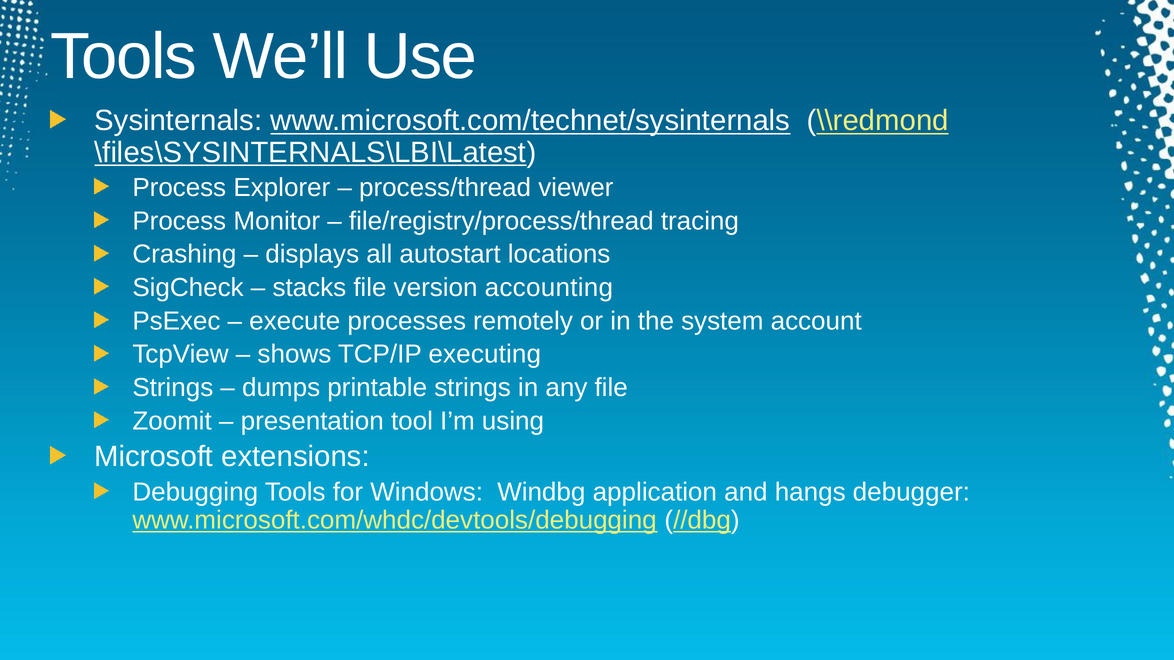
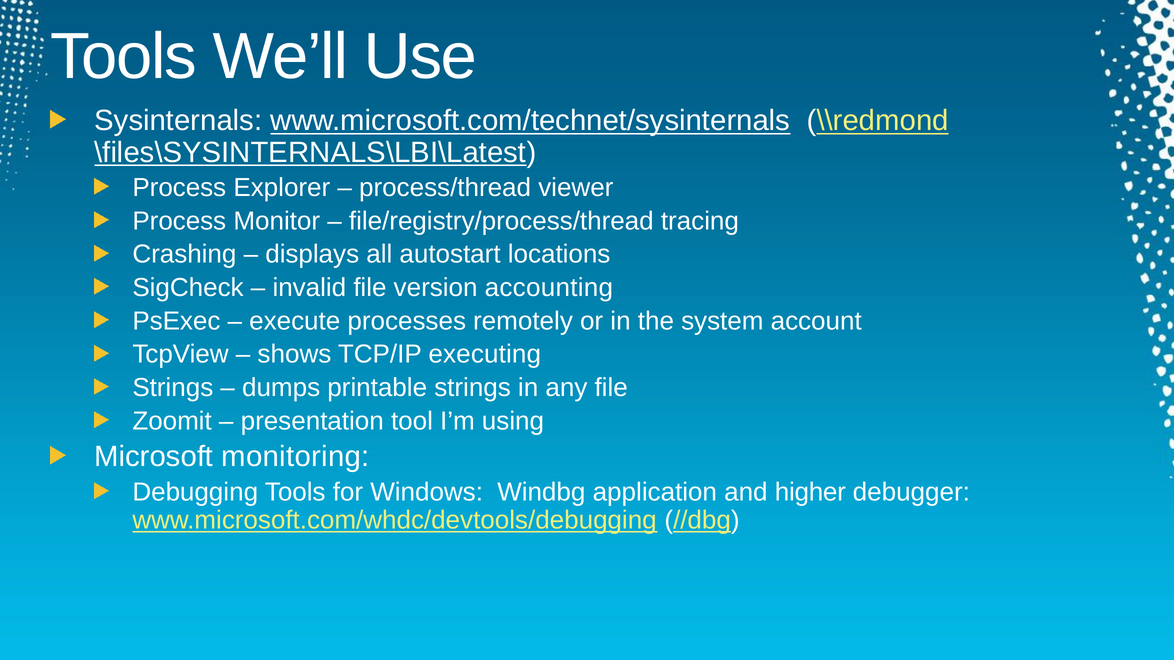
stacks: stacks -> invalid (309, 288)
extensions: extensions -> monitoring (295, 457)
hangs: hangs -> higher (810, 492)
